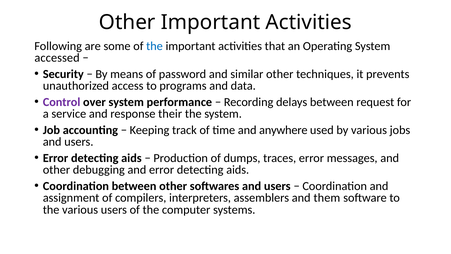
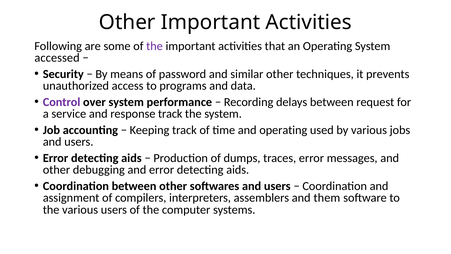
the colour: blue -> purple (155, 46)
response their: their -> track (170, 114)
and anywhere: anywhere -> operating (283, 130)
